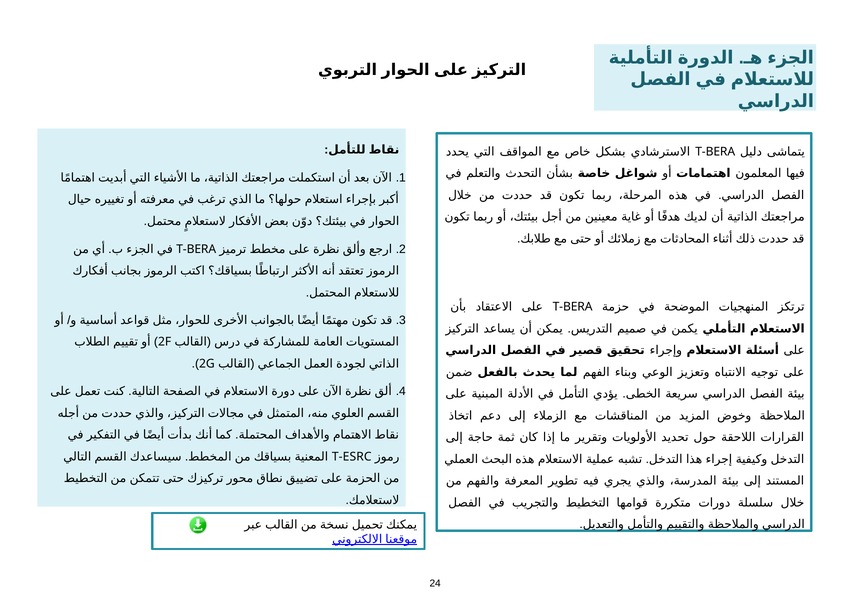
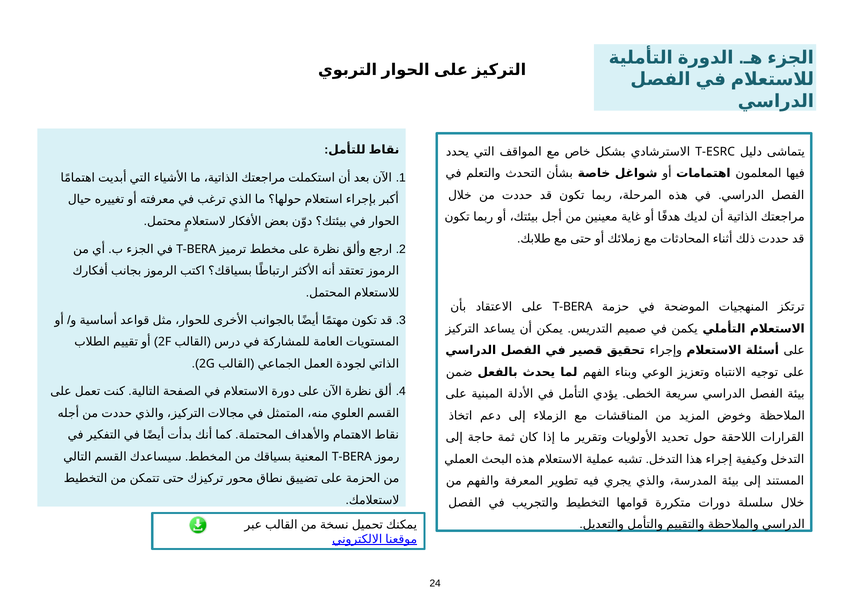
T-BERA: T-BERA -> T-ESRC (715, 152)
T-ESRC: T-ESRC -> T-BERA (352, 457)
